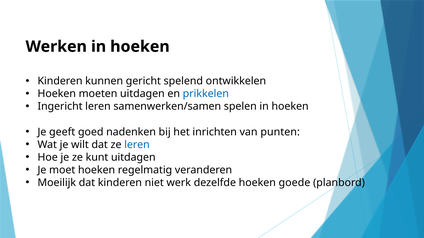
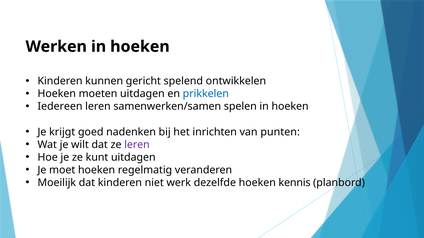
Ingericht: Ingericht -> Iedereen (60, 107)
geeft: geeft -> krijgt (62, 132)
leren colour: blue -> purple (137, 145)
goede: goede -> kennis (295, 183)
